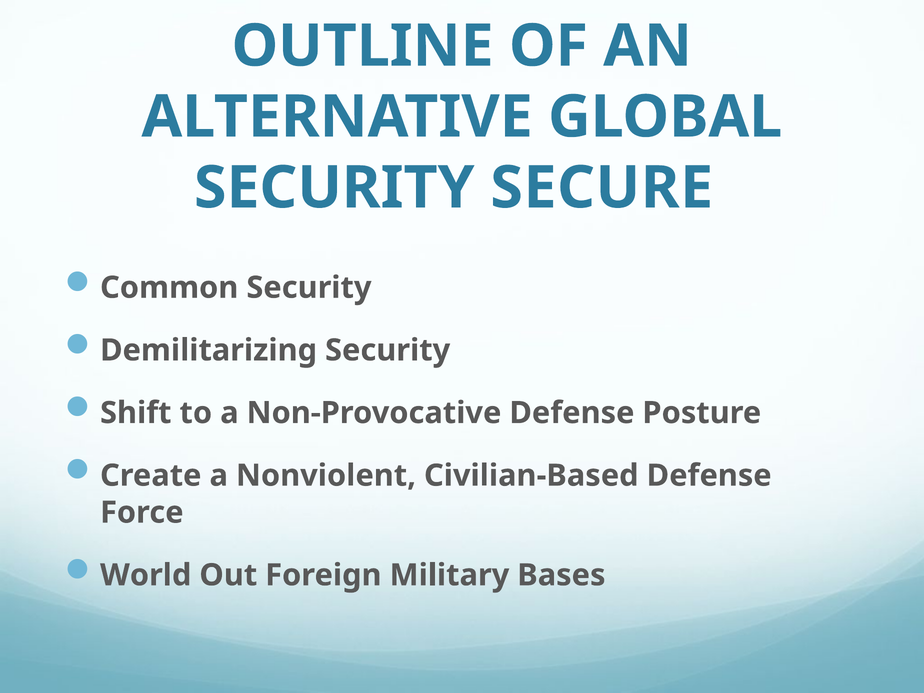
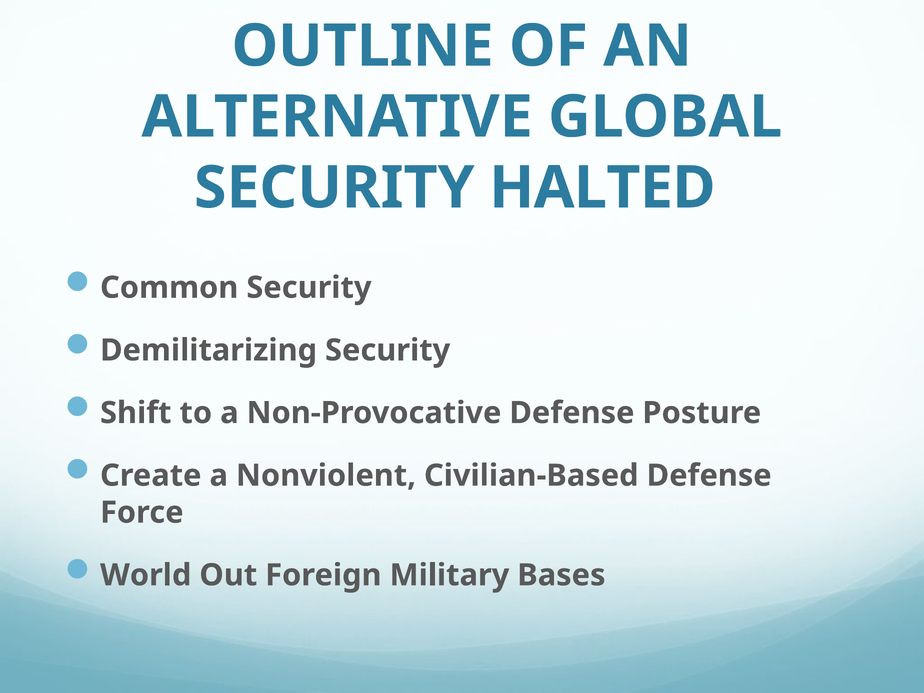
SECURE: SECURE -> HALTED (602, 188)
